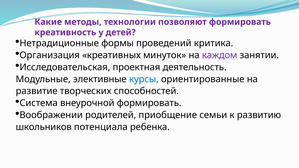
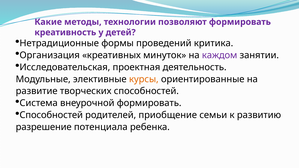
курсы colour: blue -> orange (144, 79)
Воображении: Воображении -> Способностей (51, 115)
школьников: школьников -> разрешение (44, 127)
